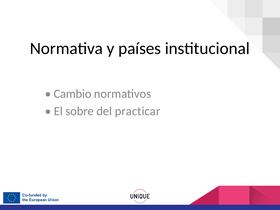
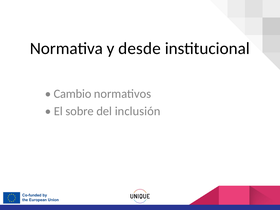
países: países -> desde (140, 49)
practicar: practicar -> inclusión (138, 111)
